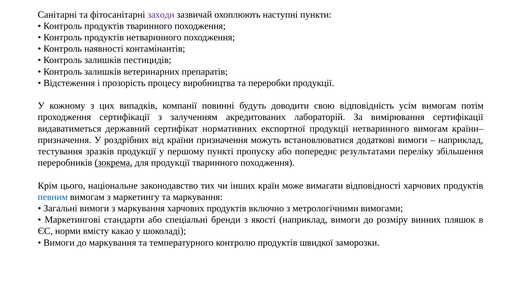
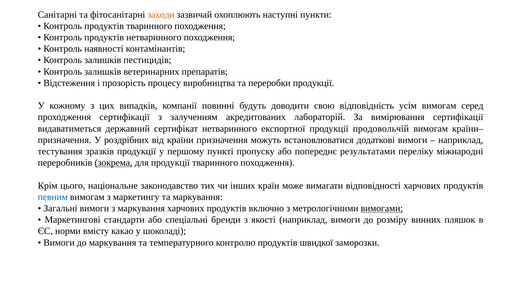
заходи colour: purple -> orange (161, 15)
потім: потім -> серед (472, 106)
сертифікат нормативних: нормативних -> нетваринного (230, 129)
продукції нетваринного: нетваринного -> продовольчій (381, 129)
збільшення: збільшення -> міжнародні (460, 151)
вимогами underline: none -> present (382, 209)
